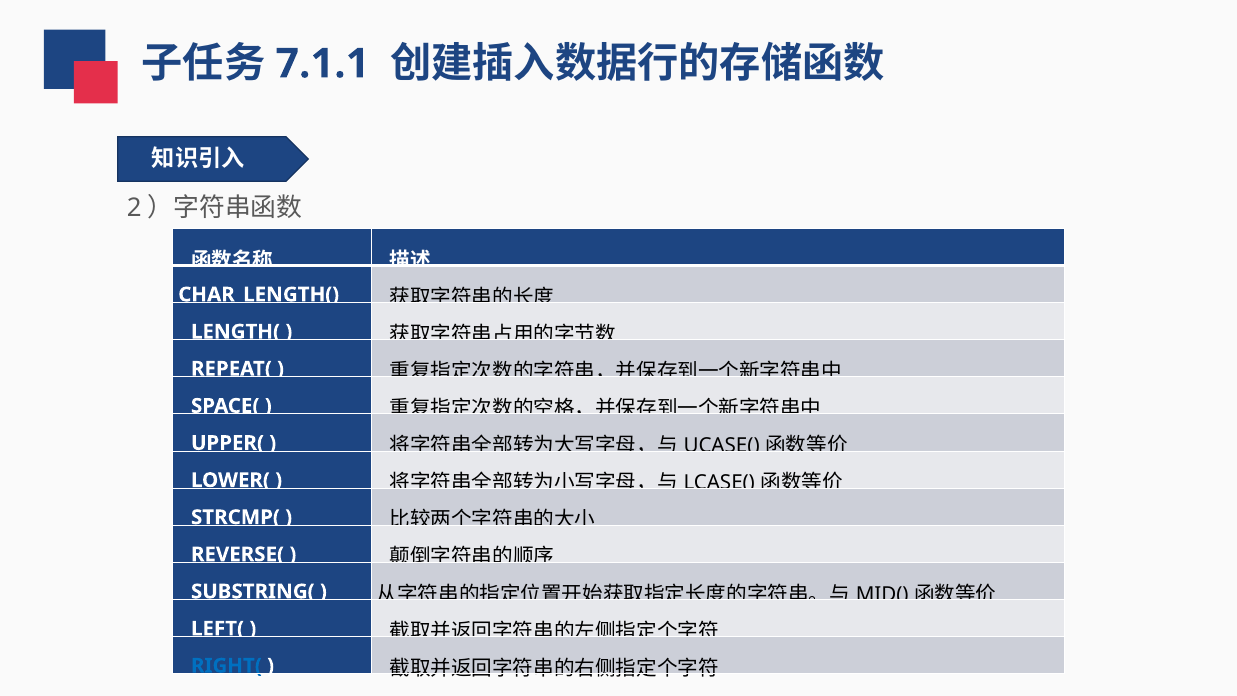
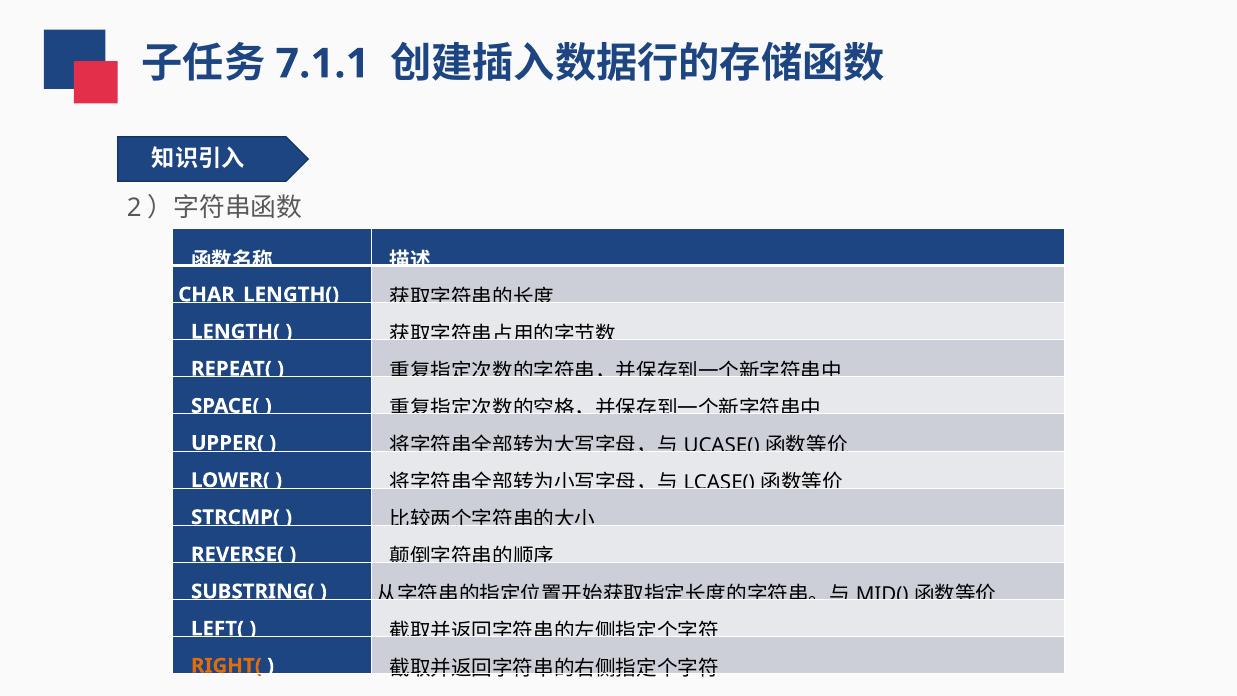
RIGHT( colour: blue -> orange (226, 666)
